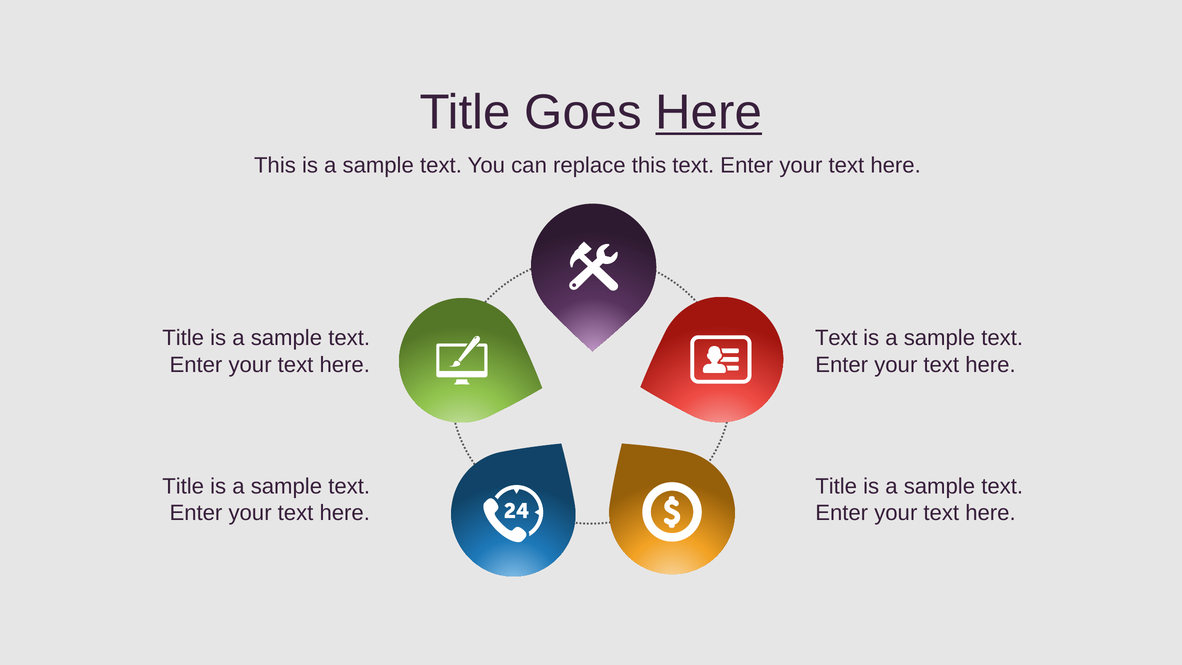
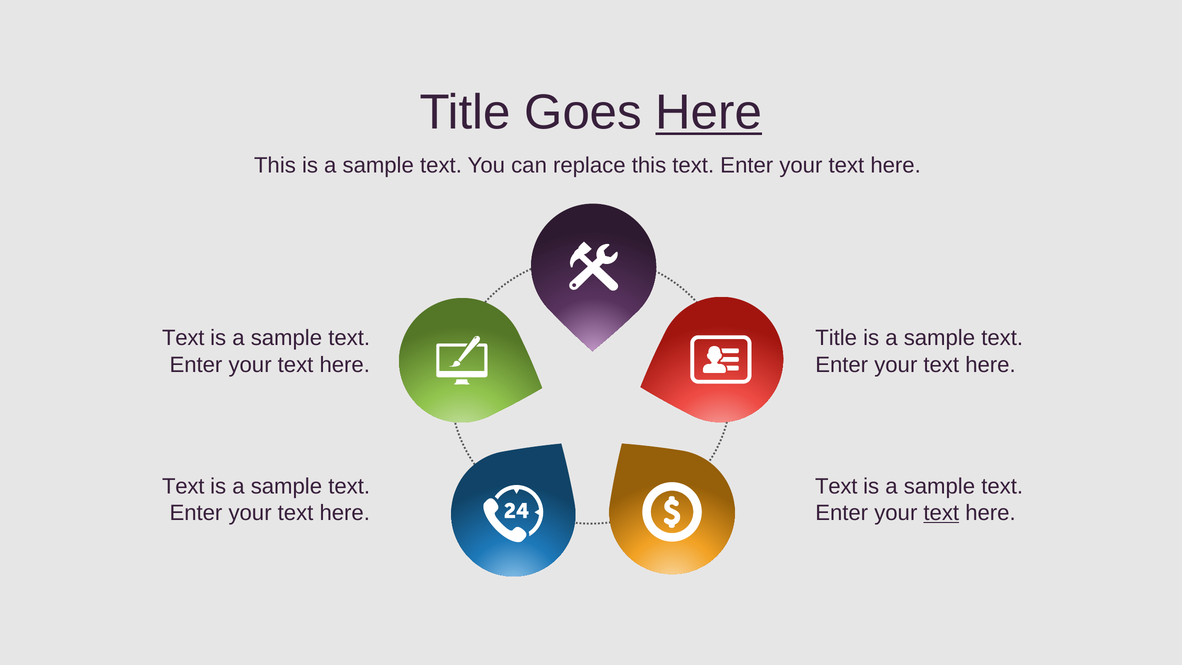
Title: Title -> Text (183, 338)
Text: Text -> Title (836, 338)
Title: Title -> Text (183, 486)
Title: Title -> Text (836, 486)
text underline: none -> present (941, 513)
